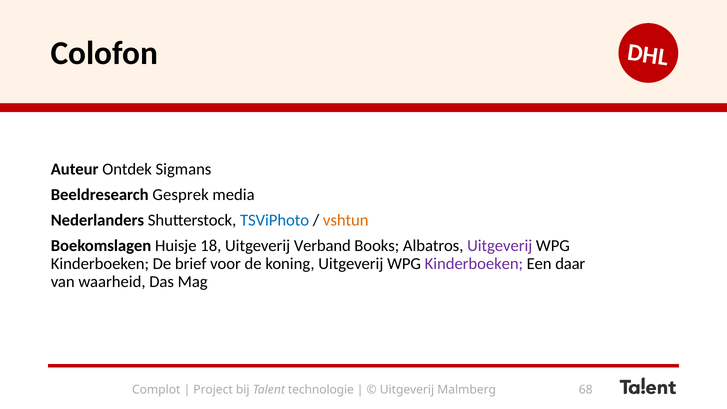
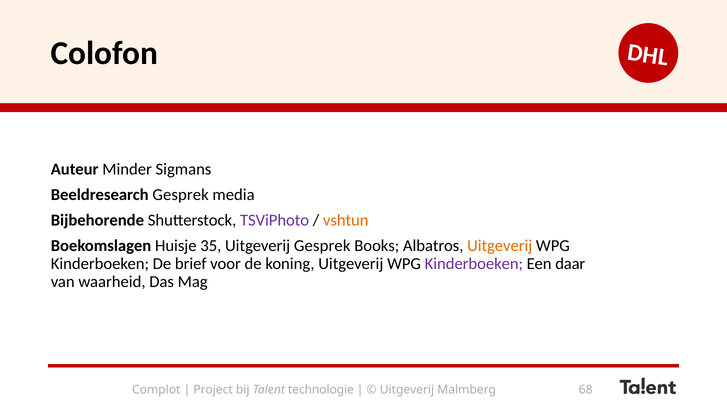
Ontdek: Ontdek -> Minder (127, 169)
Nederlanders: Nederlanders -> Bijbehorende (97, 220)
TSViPhoto colour: blue -> purple (275, 220)
18: 18 -> 35 (211, 246)
Uitgeverij Verband: Verband -> Gesprek (322, 246)
Uitgeverij colour: purple -> orange (500, 246)
